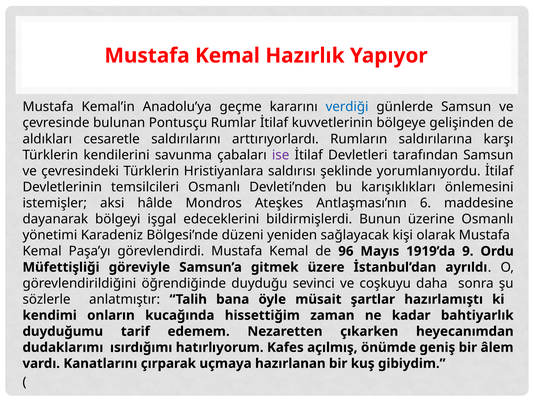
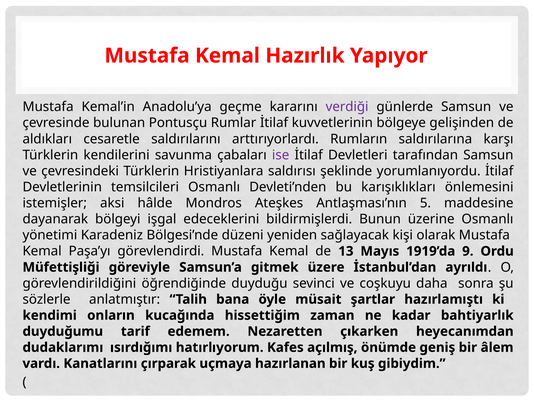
verdiği colour: blue -> purple (347, 107)
6: 6 -> 5 (425, 203)
96: 96 -> 13 (346, 251)
